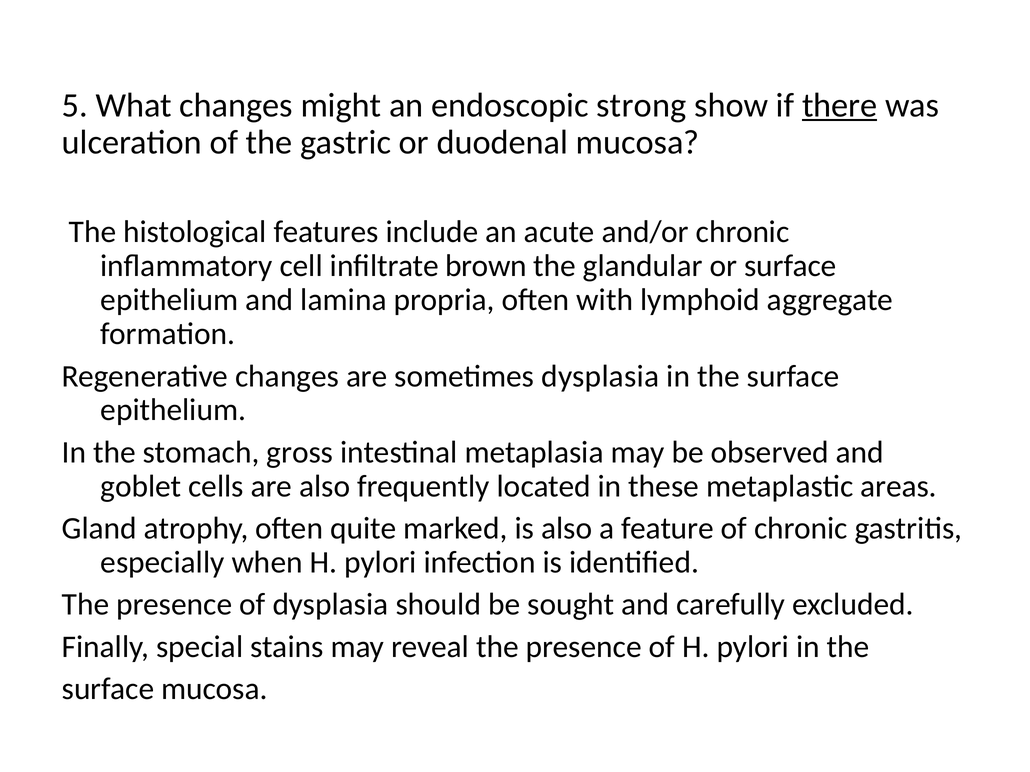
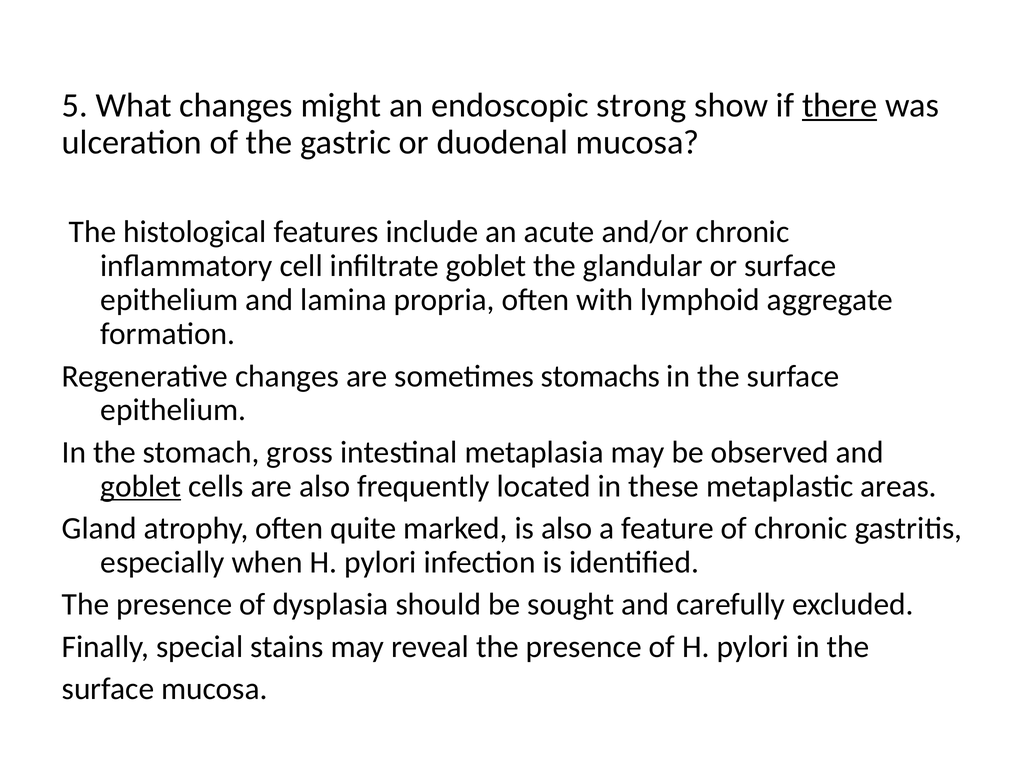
infiltrate brown: brown -> goblet (486, 266)
sometimes dysplasia: dysplasia -> stomachs (600, 376)
goblet underline: none -> present (141, 487)
